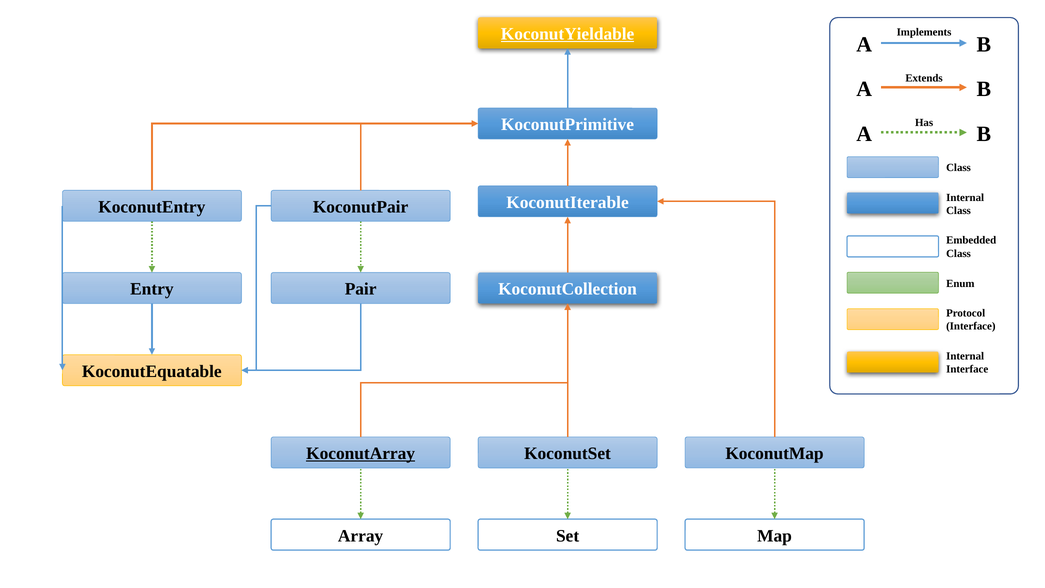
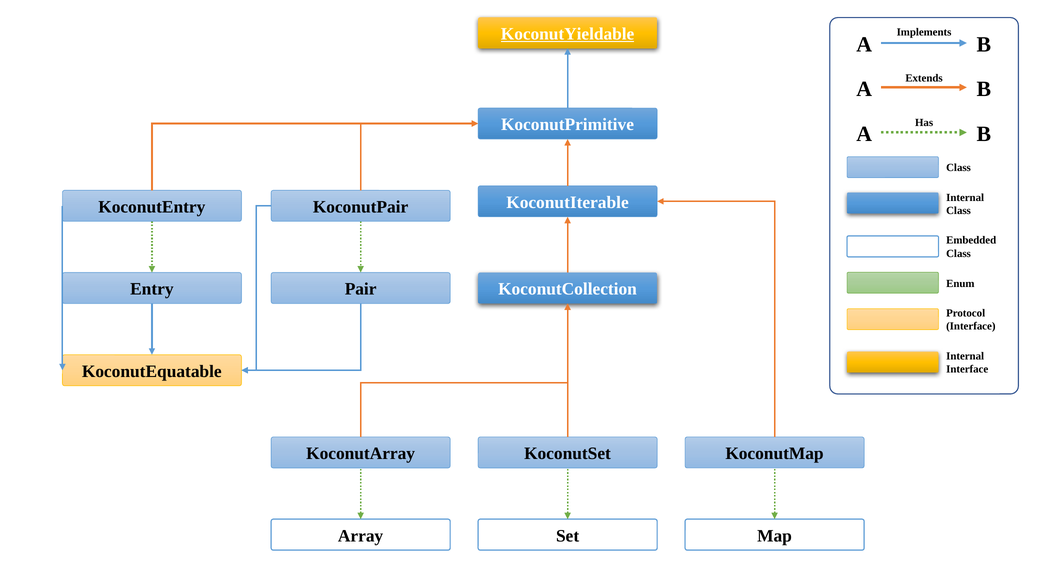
KoconutArray underline: present -> none (361, 454)
